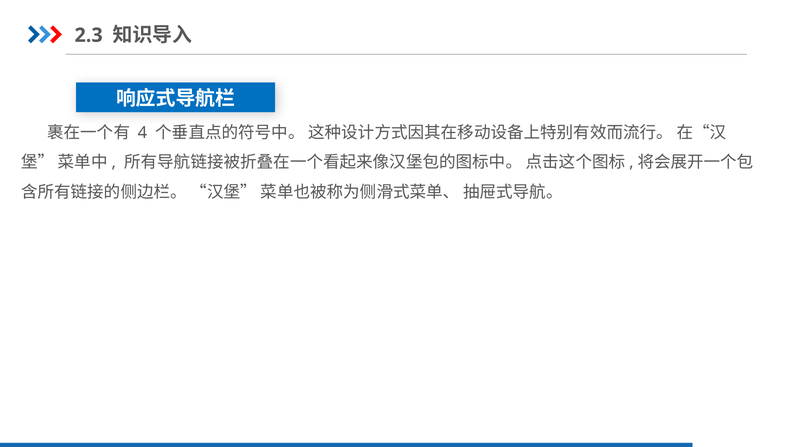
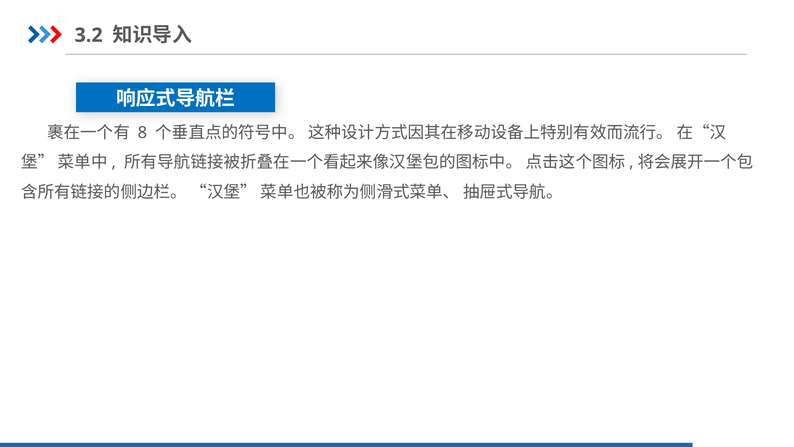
2.3: 2.3 -> 3.2 (89, 35)
4: 4 -> 8 (142, 133)
